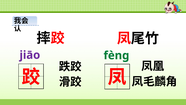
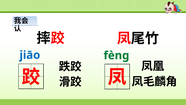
jiāo colour: purple -> blue (30, 55)
